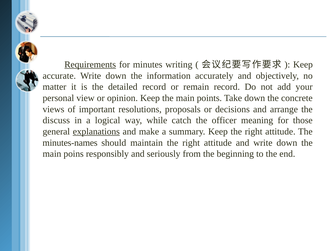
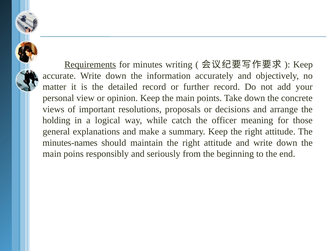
remain: remain -> further (196, 87)
discuss: discuss -> holding (56, 120)
explanations underline: present -> none (96, 131)
